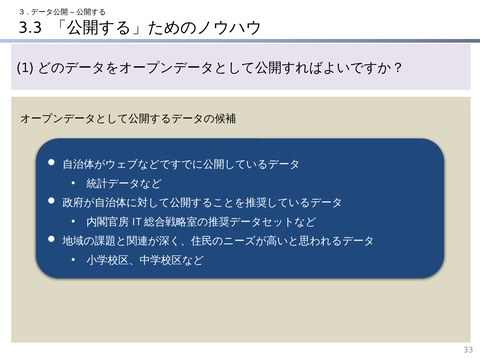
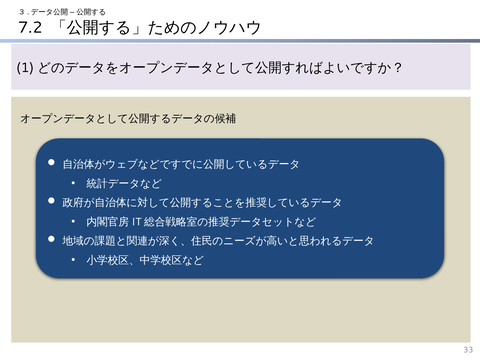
3.3: 3.3 -> 7.2 (30, 28)
